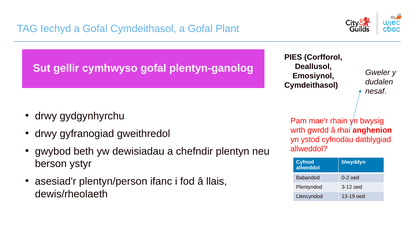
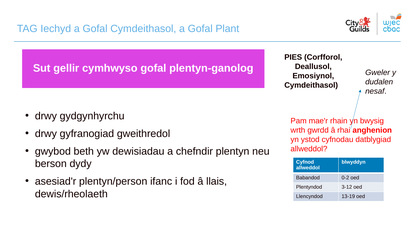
ystyr: ystyr -> dydy (81, 164)
